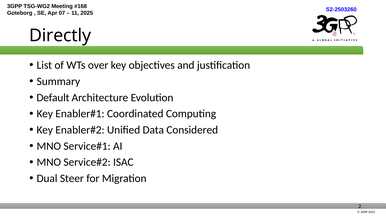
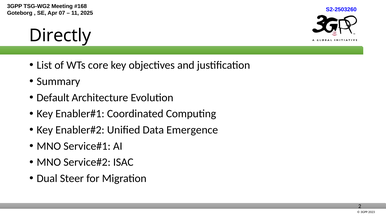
over: over -> core (98, 65)
Considered: Considered -> Emergence (192, 130)
